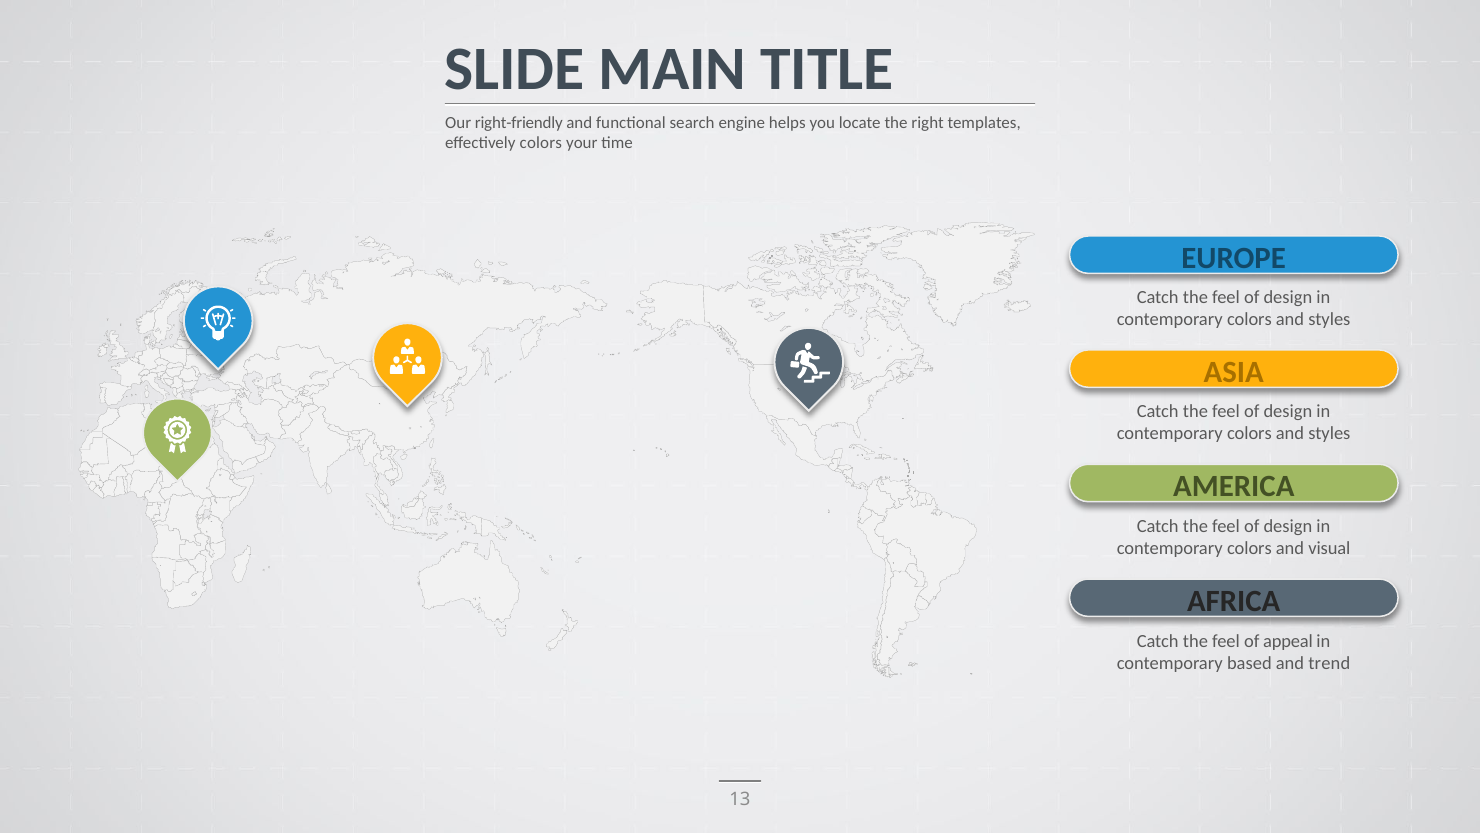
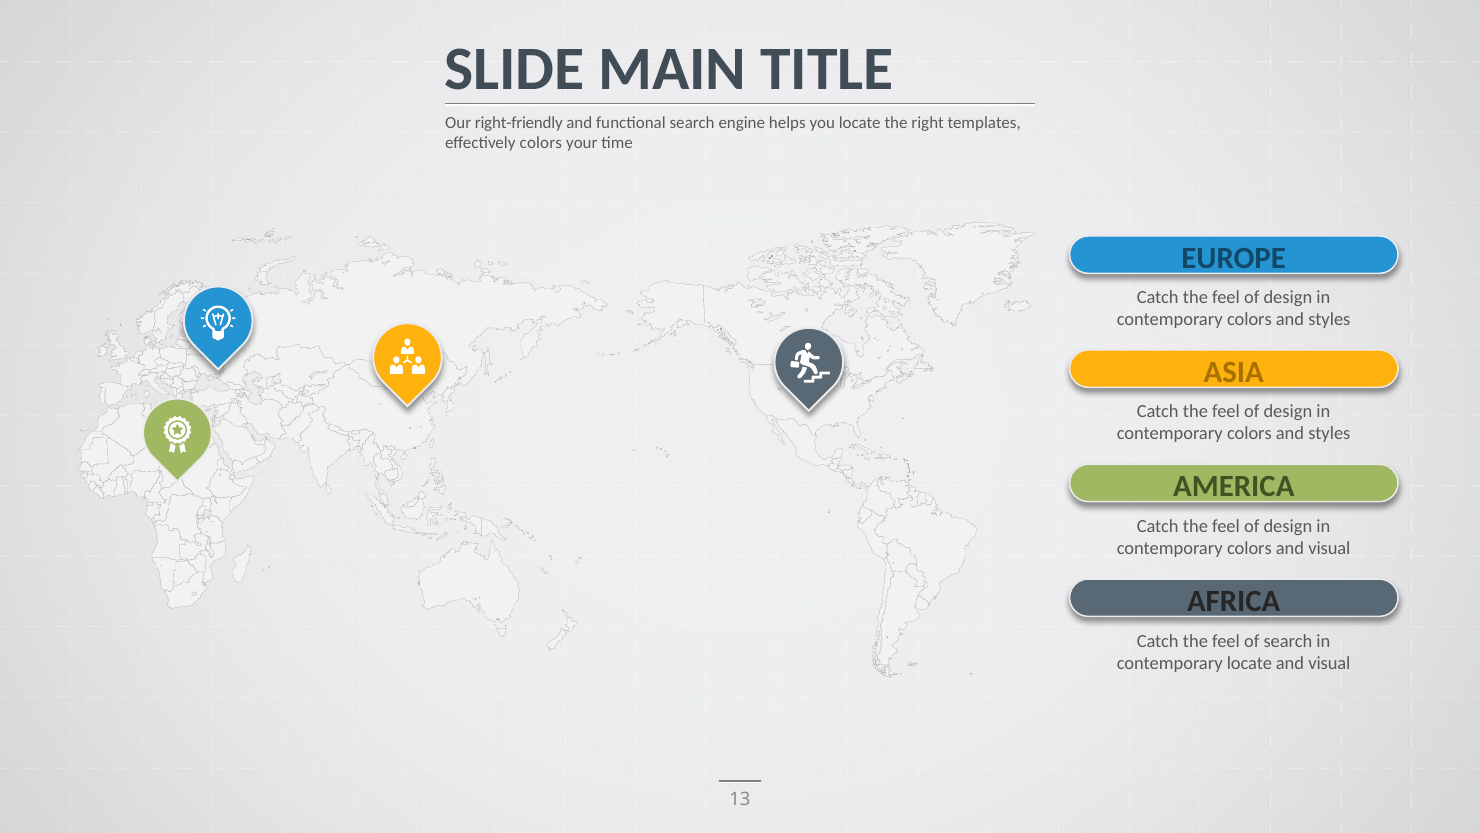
of appeal: appeal -> search (1288, 641)
contemporary based: based -> locate (1249, 663)
trend: trend -> visual (1329, 663)
